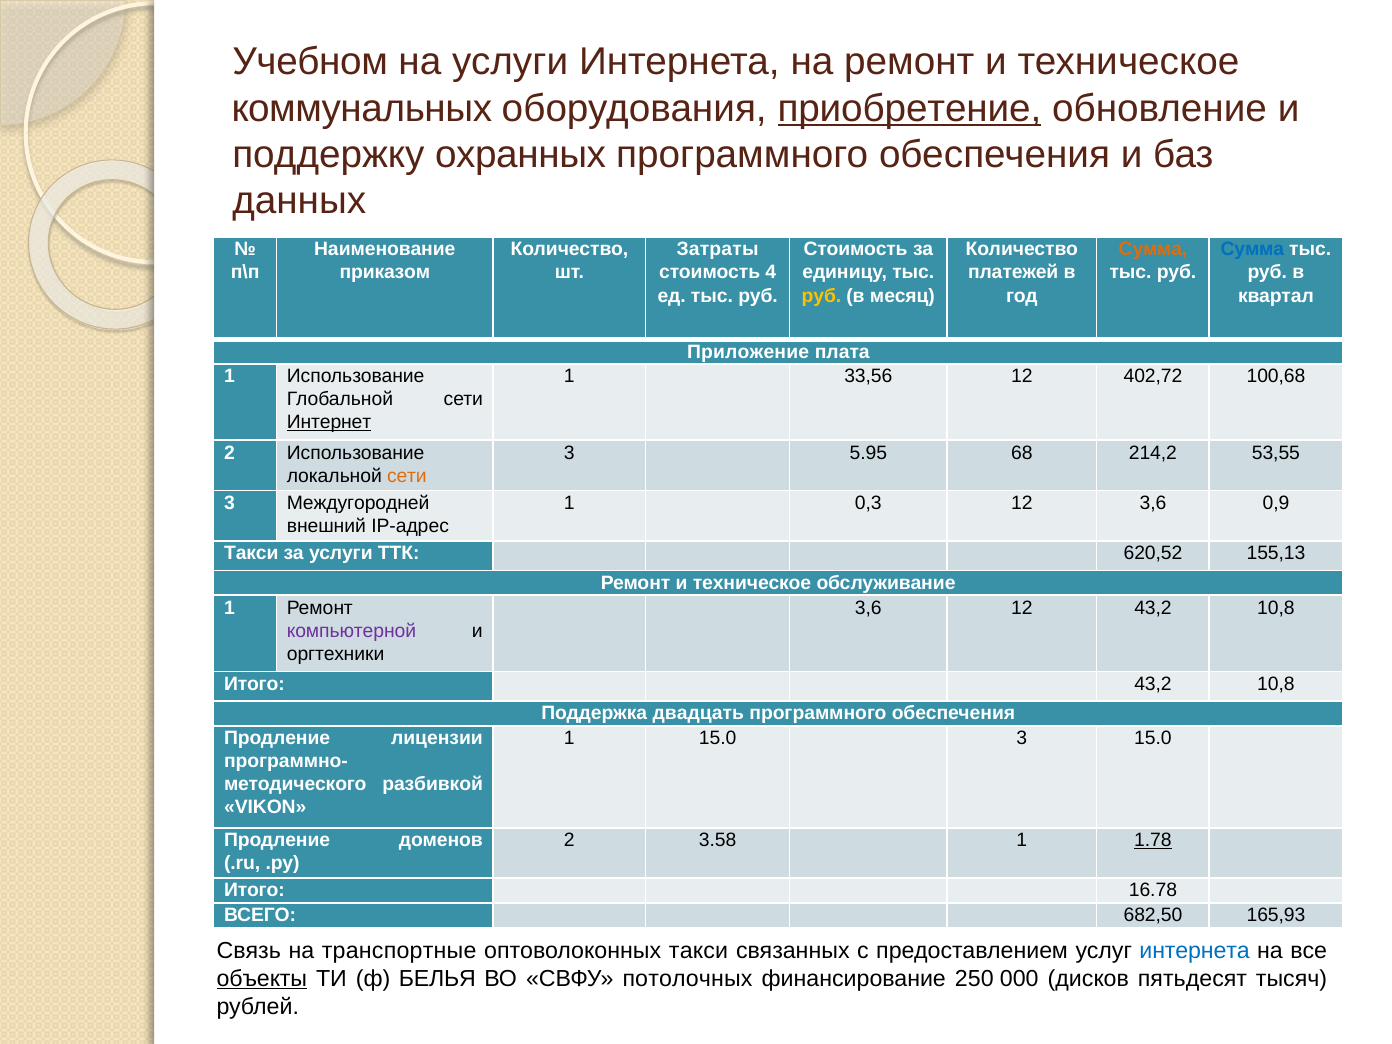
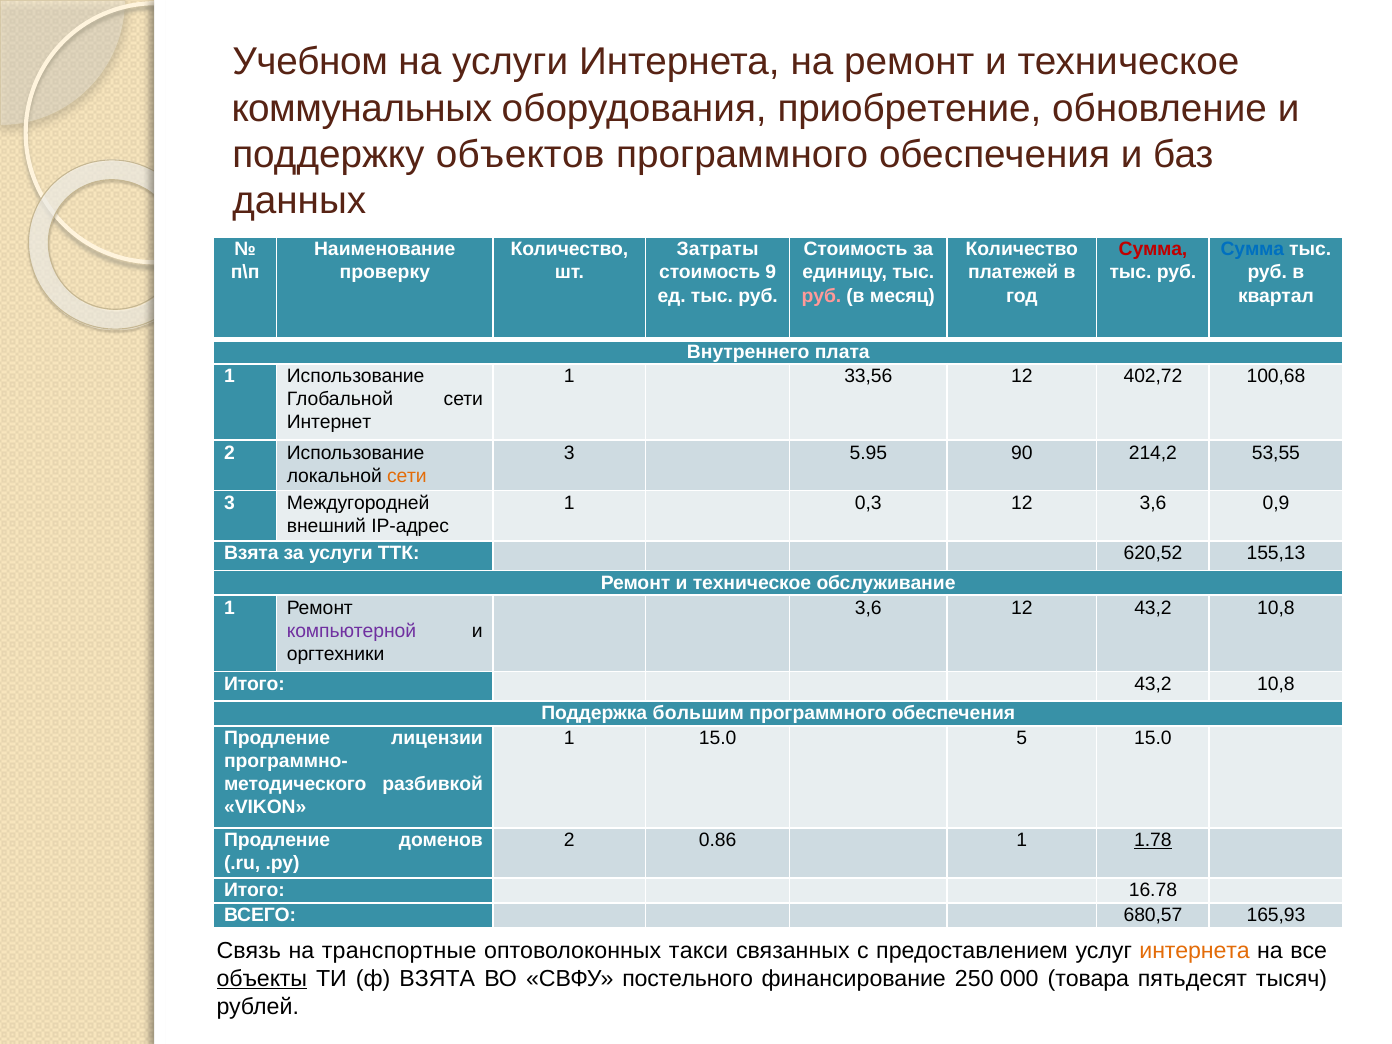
приобретение underline: present -> none (909, 108)
охранных: охранных -> объектов (520, 155)
Сумма colour: orange -> red (1153, 249)
приказом: приказом -> проверку (385, 273)
4: 4 -> 9 (771, 273)
руб colour: yellow -> pink (821, 296)
Приложение: Приложение -> Внутреннего (748, 352)
Интернет underline: present -> none (329, 422)
68: 68 -> 90 (1022, 453)
Такси: Такси -> Взята (251, 554)
двадцать: двадцать -> большим (698, 714)
15.0 3: 3 -> 5 (1022, 738)
3.58: 3.58 -> 0.86 (718, 840)
682,50: 682,50 -> 680,57 (1153, 915)
интернета colour: blue -> orange (1195, 951)
ф БЕЛЬЯ: БЕЛЬЯ -> ВЗЯТА (437, 979)
потолочных: потолочных -> постельного (688, 979)
дисков: дисков -> товара (1088, 979)
